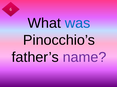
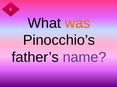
was colour: blue -> orange (78, 23)
